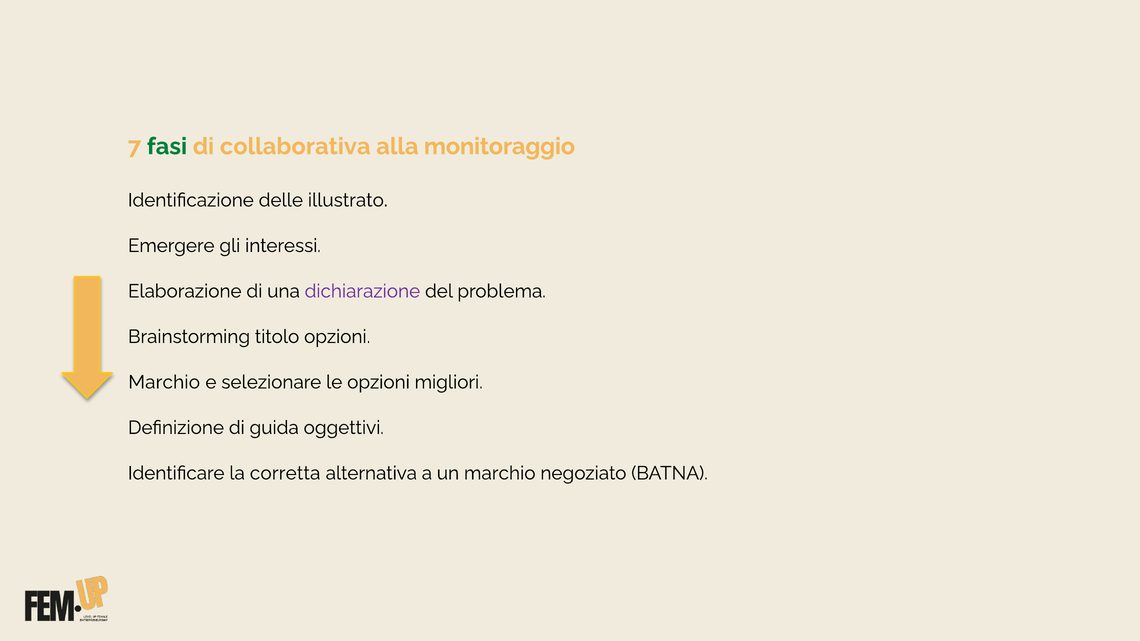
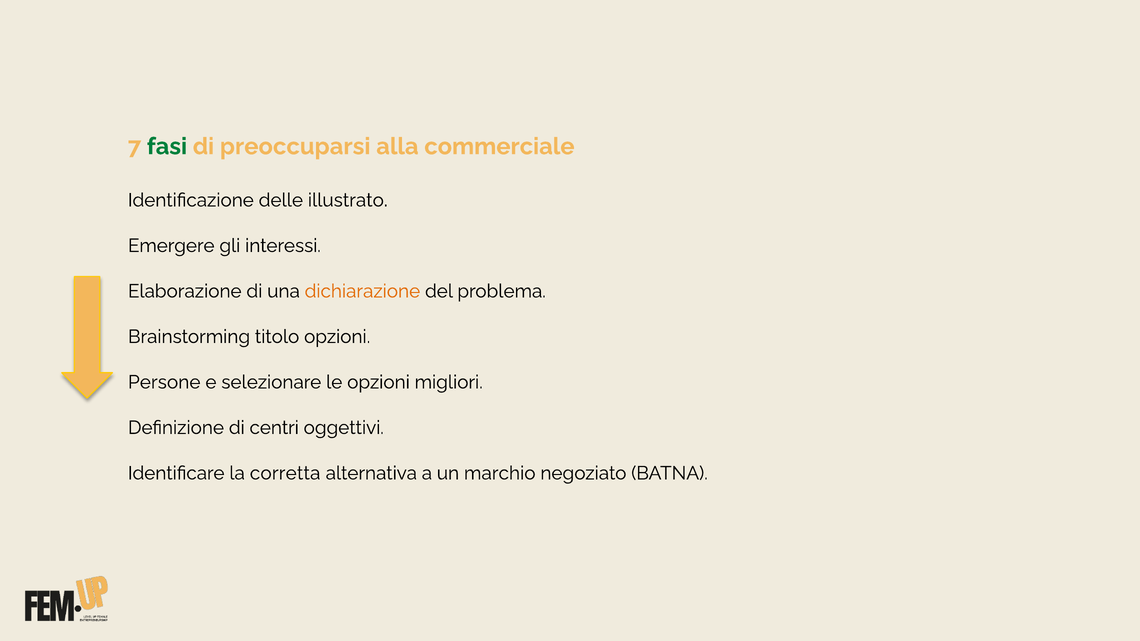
collaborativa: collaborativa -> preoccuparsi (295, 146)
monitoraggio: monitoraggio -> commerciale (499, 146)
dichiarazione colour: purple -> orange (362, 291)
Marchio: Marchio -> Persone (164, 382)
guida: guida -> centri (274, 428)
